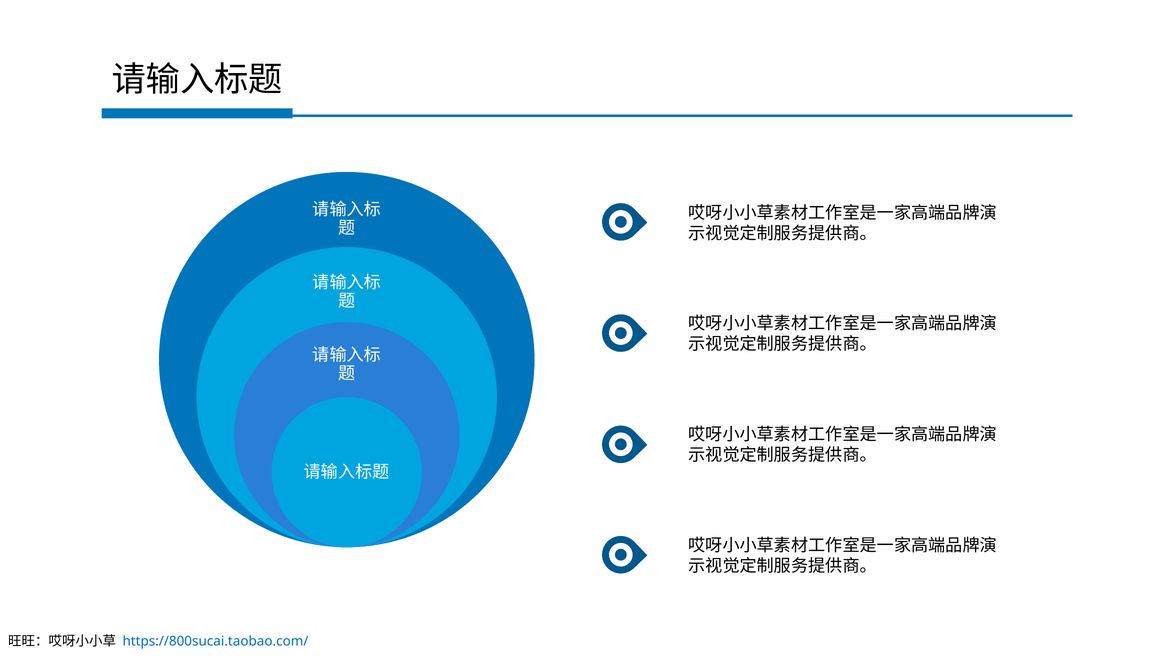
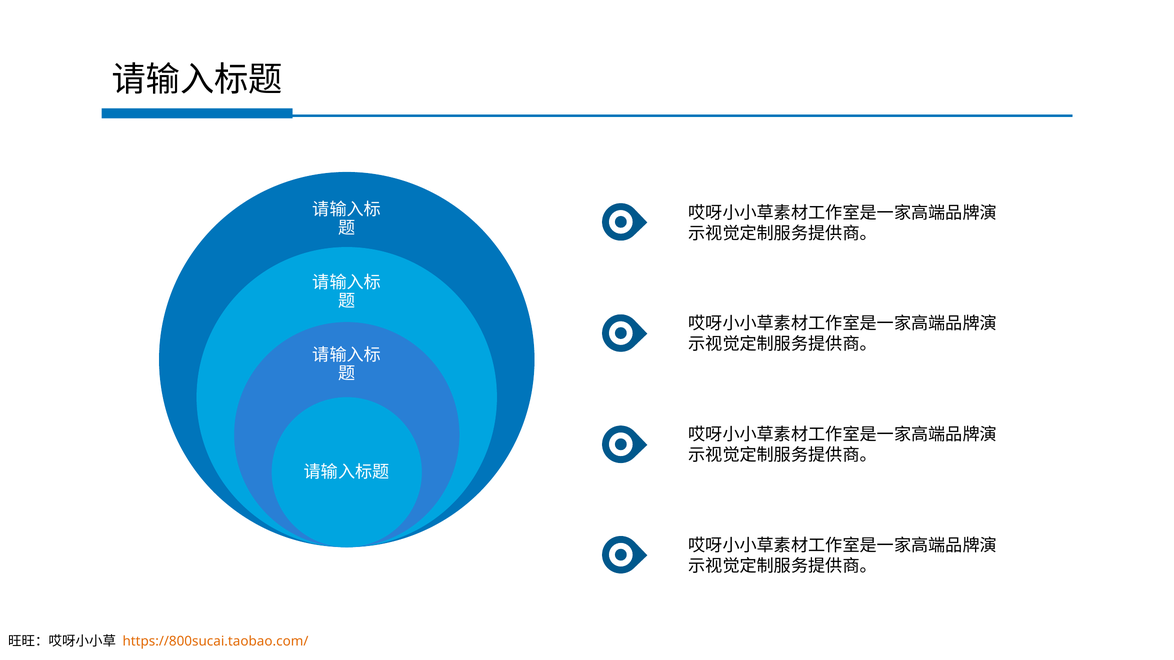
https://800sucai.taobao.com/ colour: blue -> orange (215, 642)
